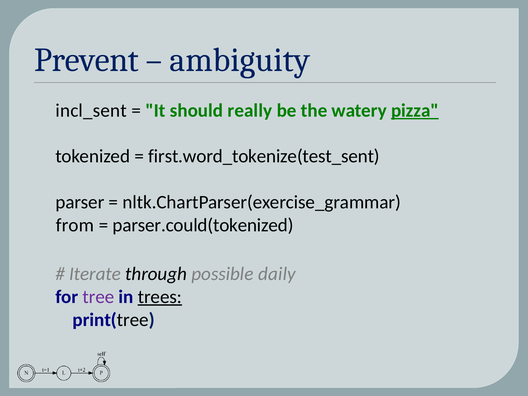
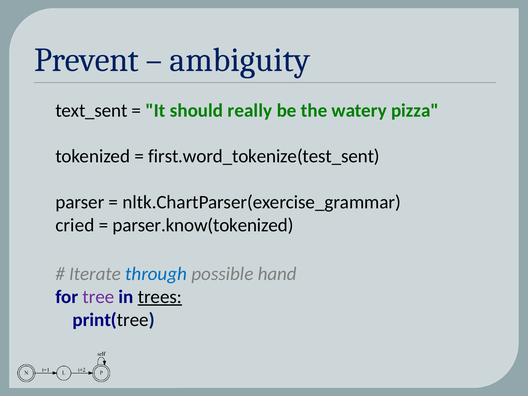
incl_sent: incl_sent -> text_sent (91, 110)
pizza underline: present -> none (415, 110)
from: from -> cried (75, 225)
parser.could(tokenized: parser.could(tokenized -> parser.know(tokenized (203, 225)
through colour: black -> blue (156, 274)
daily: daily -> hand (277, 274)
